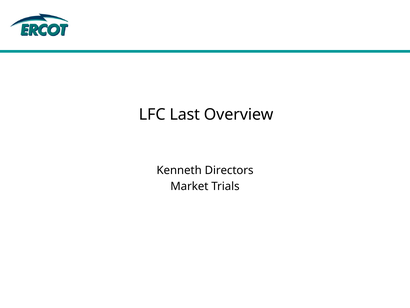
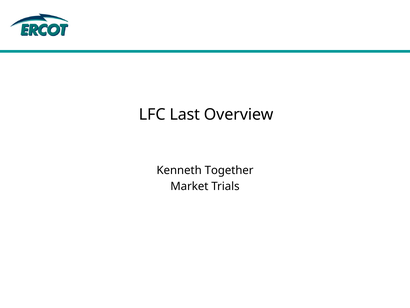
Directors: Directors -> Together (229, 170)
